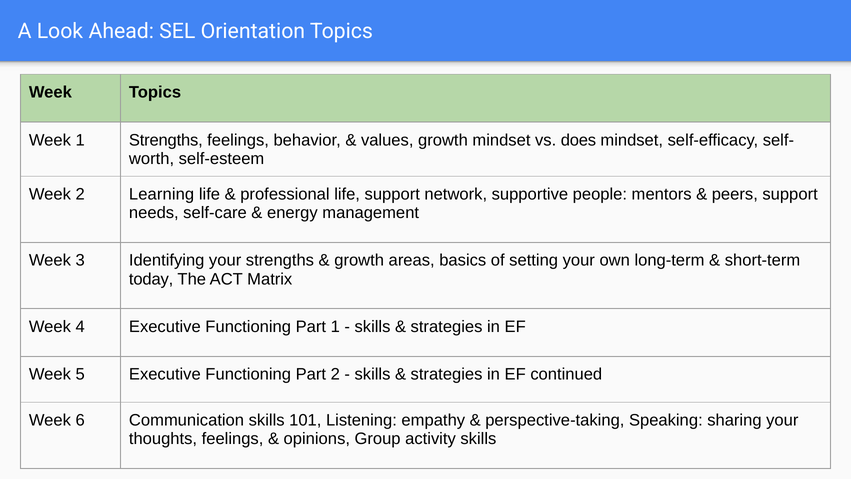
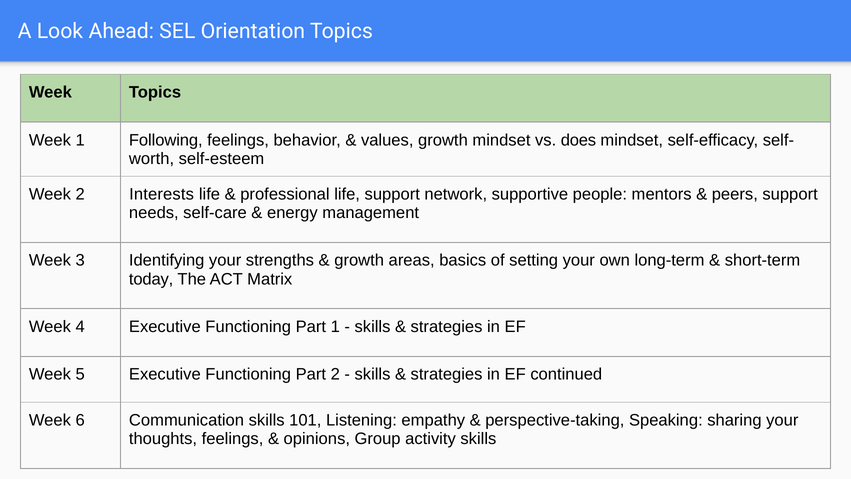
1 Strengths: Strengths -> Following (166, 140)
Learning: Learning -> Interests (162, 194)
